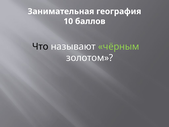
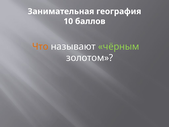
Что colour: black -> orange (40, 46)
